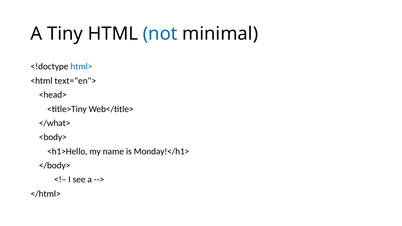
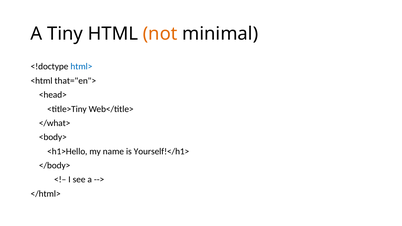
not colour: blue -> orange (160, 34)
text="en">: text="en"> -> that="en"> (75, 81)
Monday!</h1>: Monday!</h1> -> Yourself!</h1> (162, 151)
